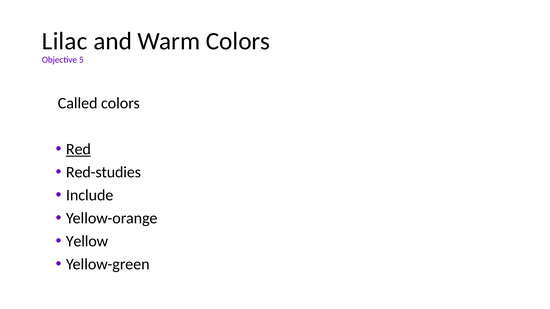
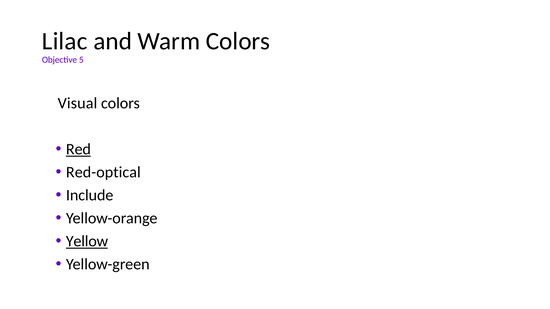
Called: Called -> Visual (78, 103)
Red-studies: Red-studies -> Red-optical (103, 172)
Yellow underline: none -> present (87, 242)
